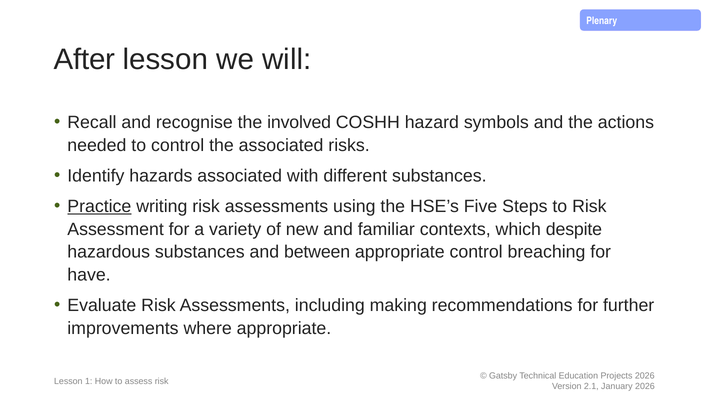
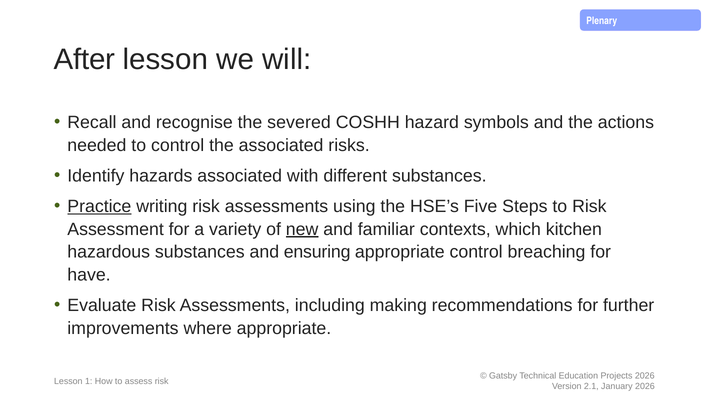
involved: involved -> severed (299, 122)
new underline: none -> present (302, 229)
despite: despite -> kitchen (574, 229)
between: between -> ensuring (317, 252)
